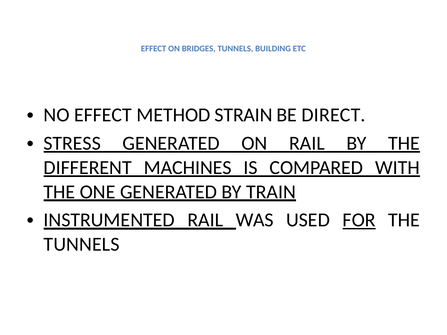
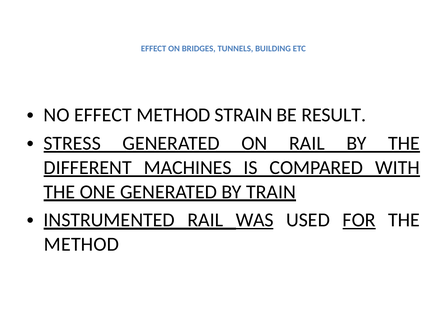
DIRECT: DIRECT -> RESULT (334, 115)
WAS underline: none -> present (255, 220)
TUNNELS: TUNNELS -> METHOD (82, 245)
